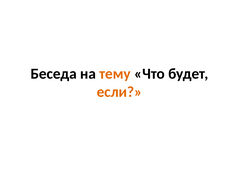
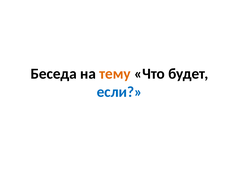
если colour: orange -> blue (120, 92)
